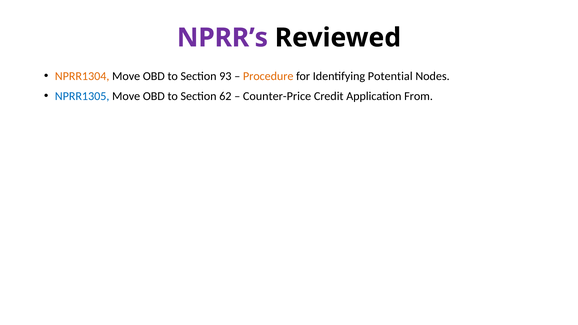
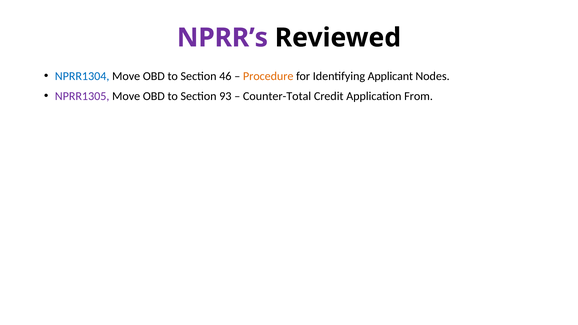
NPRR1304 colour: orange -> blue (82, 76)
93: 93 -> 46 (225, 76)
Potential: Potential -> Applicant (390, 76)
NPRR1305 colour: blue -> purple (82, 96)
62: 62 -> 93 (225, 96)
Counter-Price: Counter-Price -> Counter-Total (277, 96)
